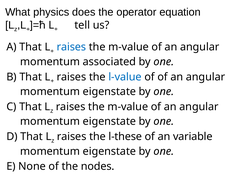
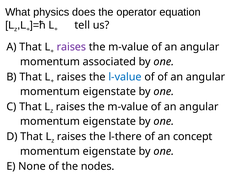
raises colour: blue -> purple (71, 47)
l-these: l-these -> l-there (125, 136)
variable: variable -> concept (193, 136)
